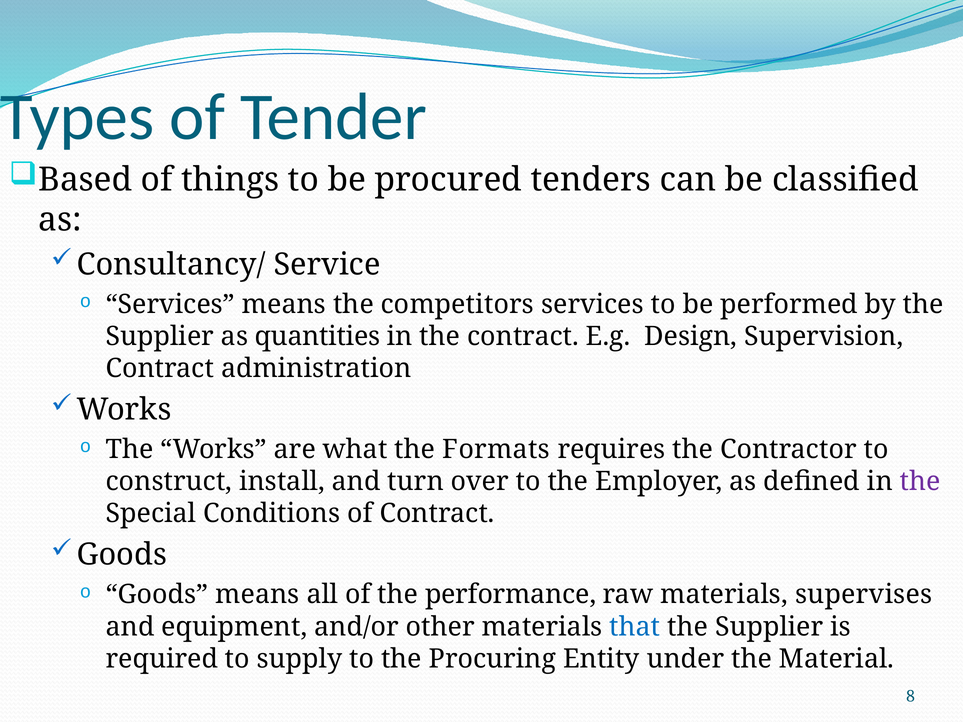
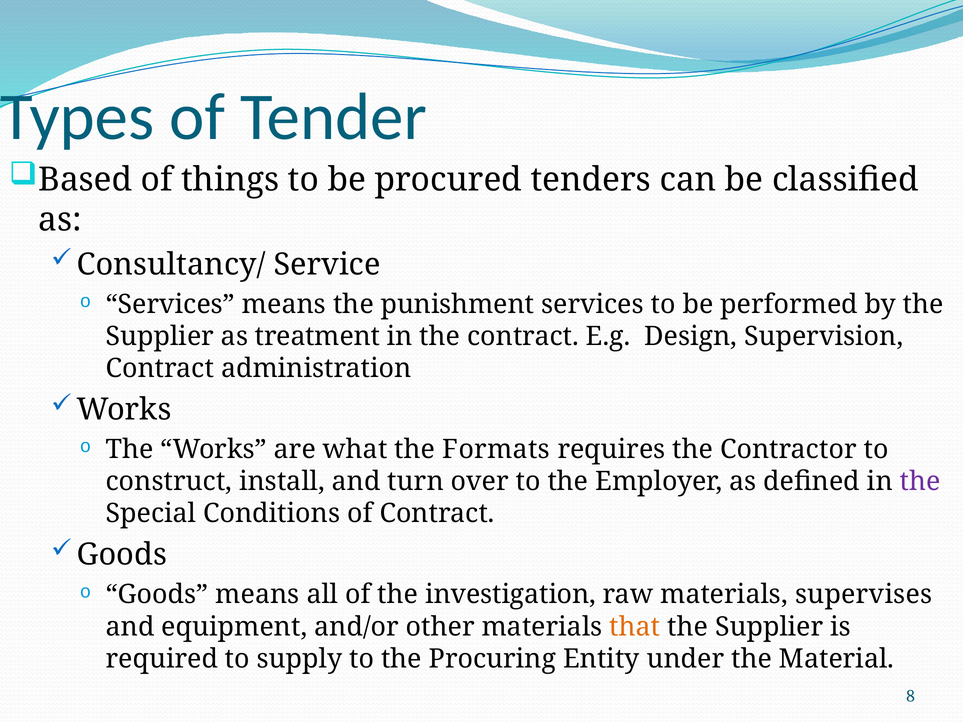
competitors: competitors -> punishment (457, 304)
quantities: quantities -> treatment (317, 336)
performance: performance -> investigation (511, 595)
that colour: blue -> orange (635, 627)
